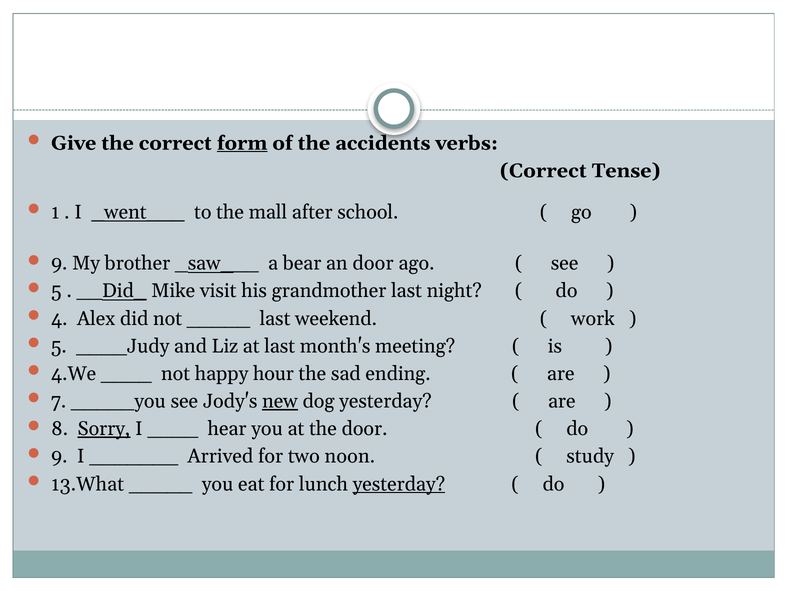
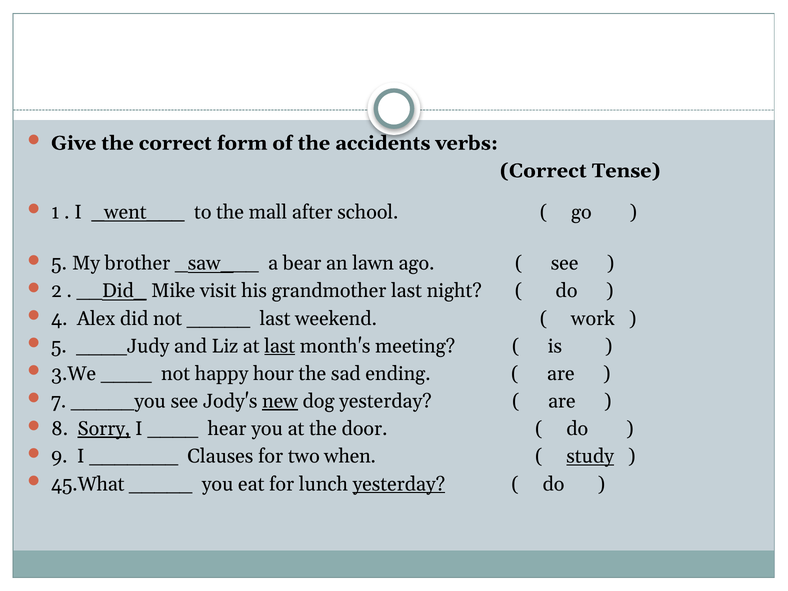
form underline: present -> none (242, 143)
9: 9 -> 5 (59, 263)
an door: door -> lawn (373, 263)
5: 5 -> 2 (57, 291)
last underline: none -> present (280, 346)
4.We: 4.We -> 3.We (74, 374)
Arrived: Arrived -> Clauses (220, 456)
noon: noon -> when (350, 456)
study underline: none -> present (590, 456)
13.What: 13.What -> 45.What (88, 484)
